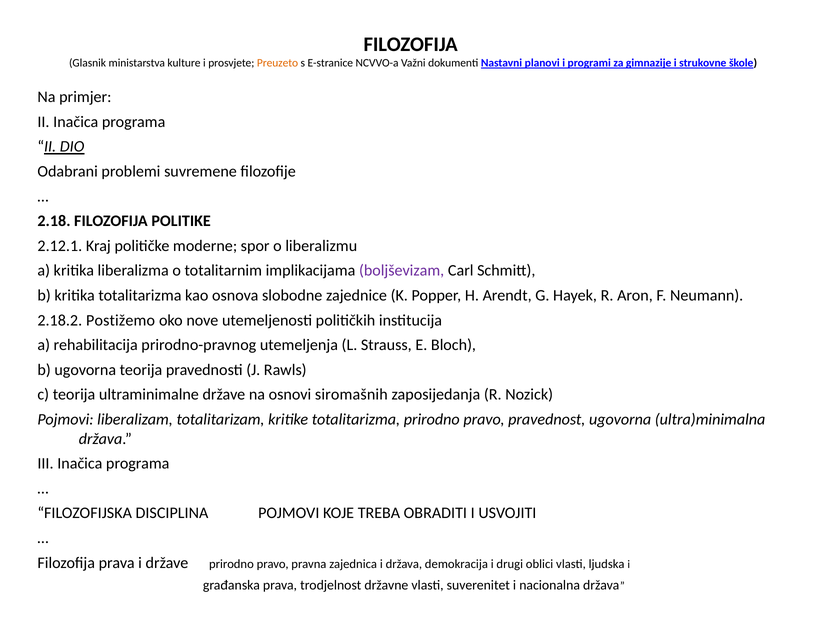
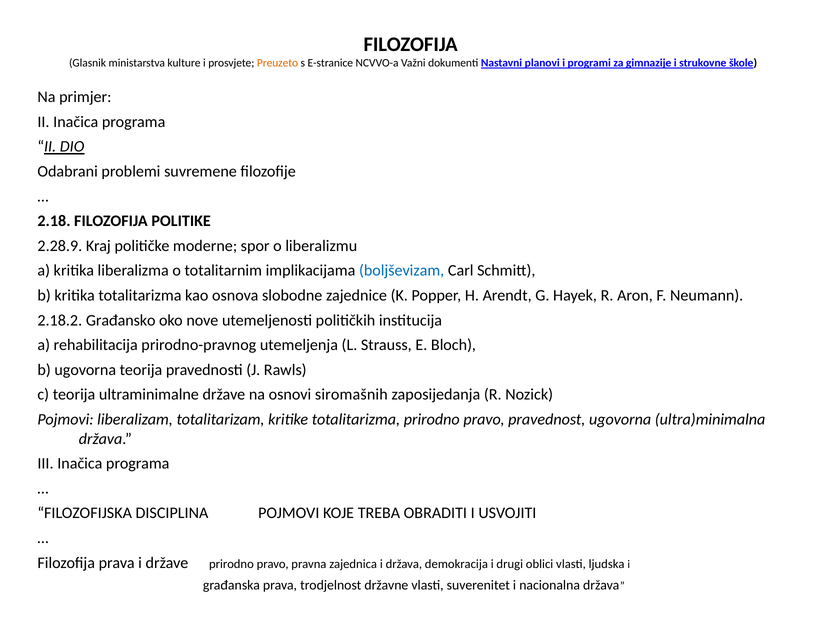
2.12.1: 2.12.1 -> 2.28.9 (60, 246)
boljševizam colour: purple -> blue (402, 270)
Postižemo: Postižemo -> Građansko (121, 320)
